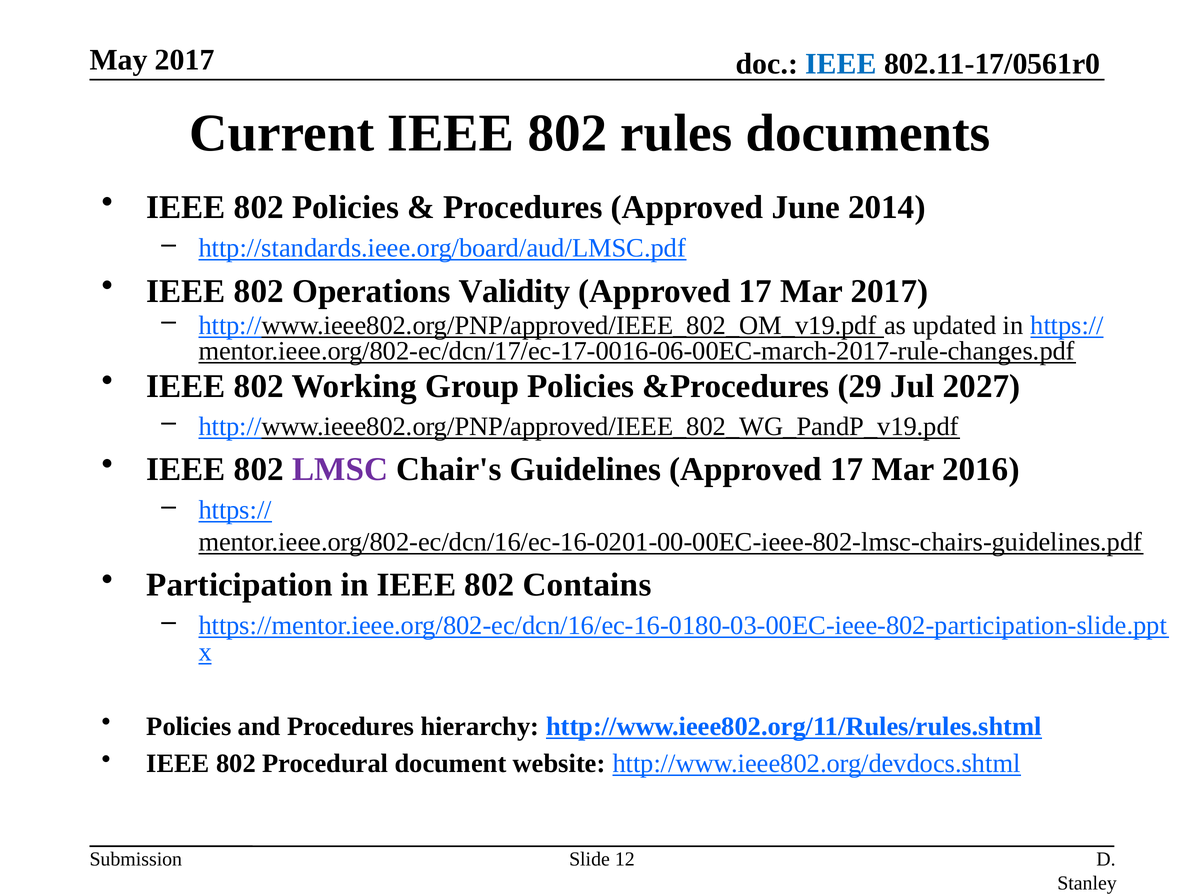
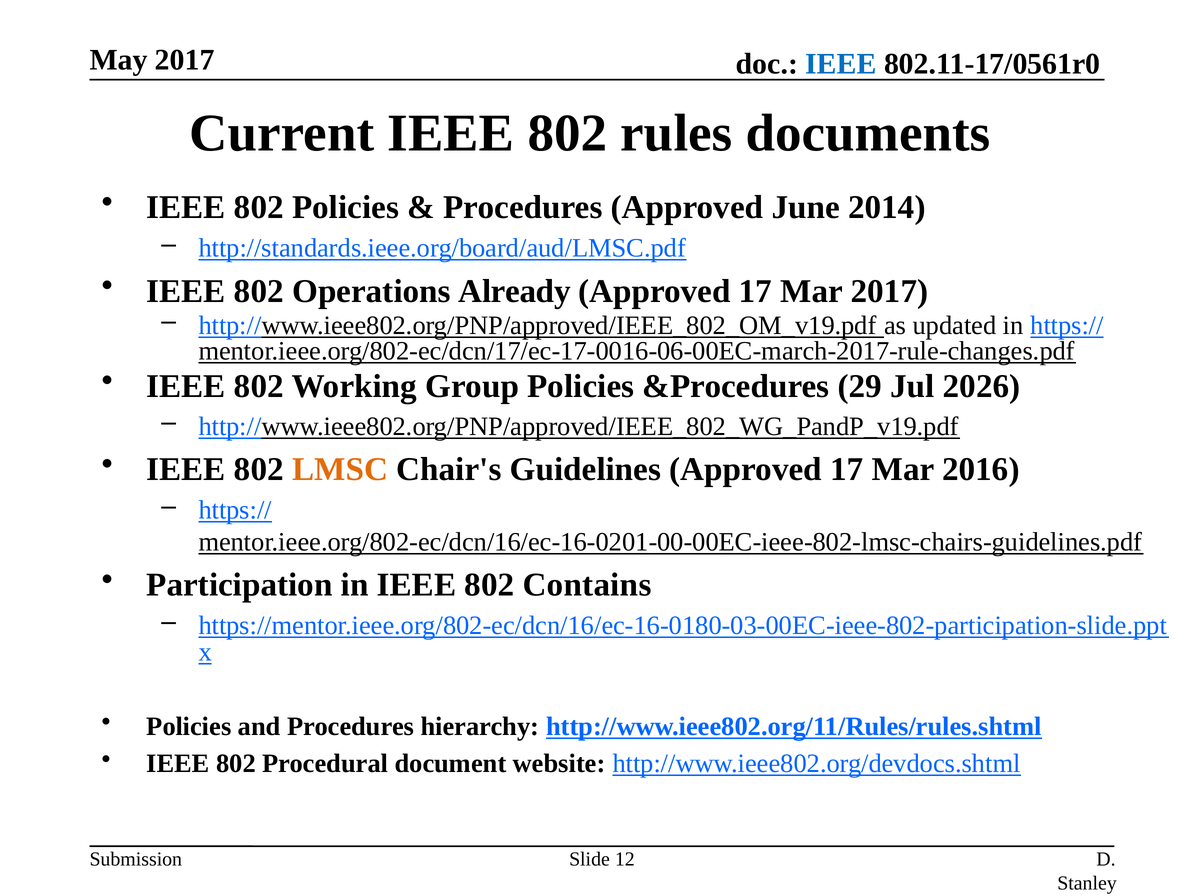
Validity: Validity -> Already (515, 291)
2027: 2027 -> 2026 (982, 386)
LMSC colour: purple -> orange (340, 469)
